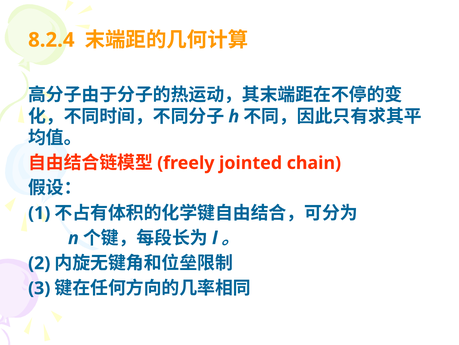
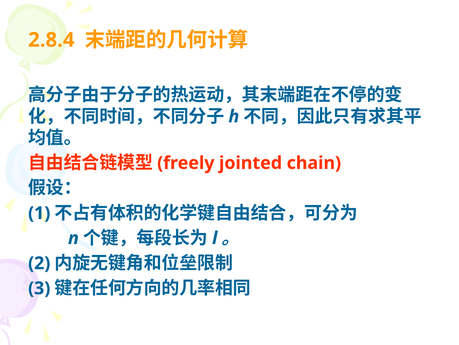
8.2.4: 8.2.4 -> 2.8.4 (51, 40)
